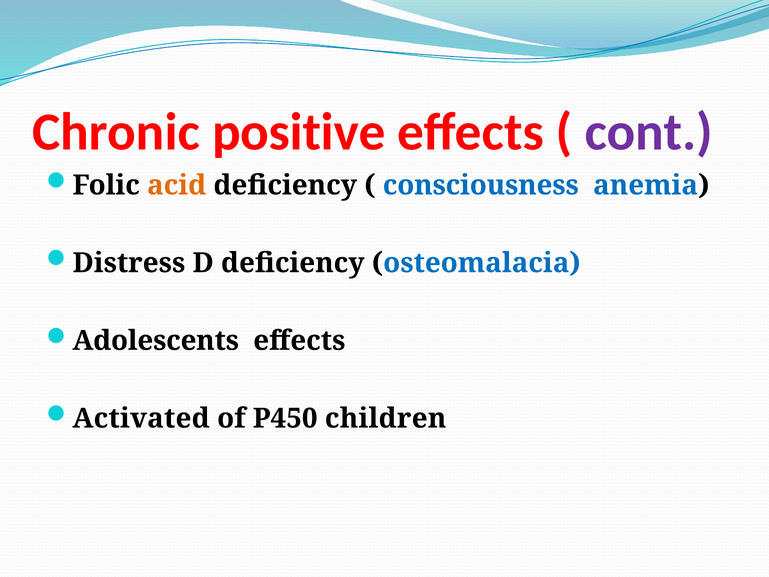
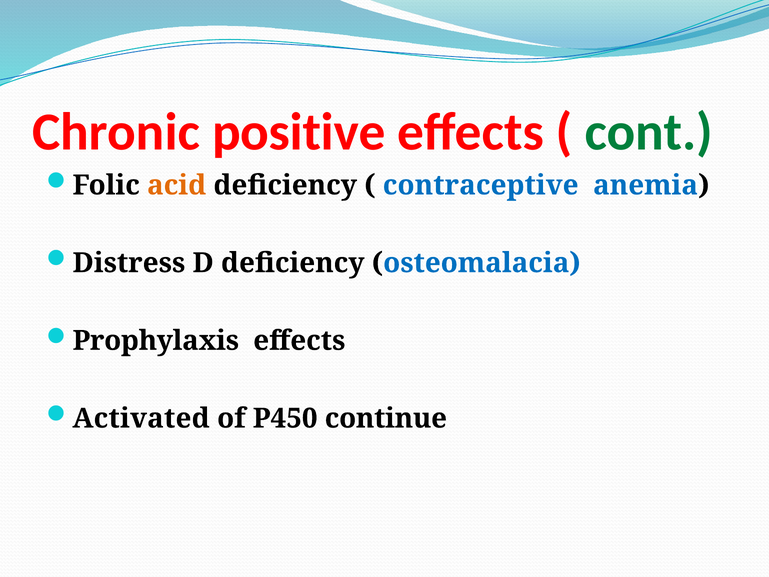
cont colour: purple -> green (649, 132)
consciousness: consciousness -> contraceptive (481, 185)
Adolescents: Adolescents -> Prophylaxis (156, 341)
children: children -> continue (386, 418)
